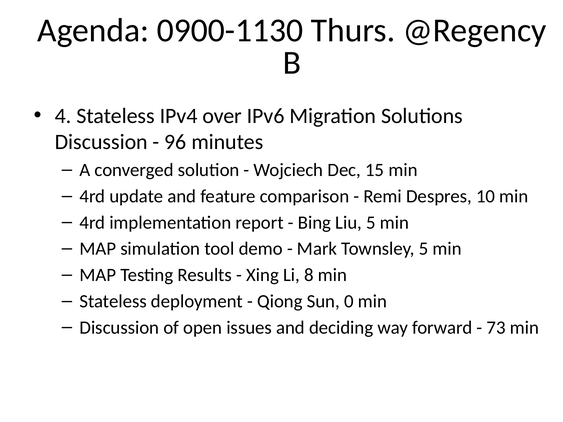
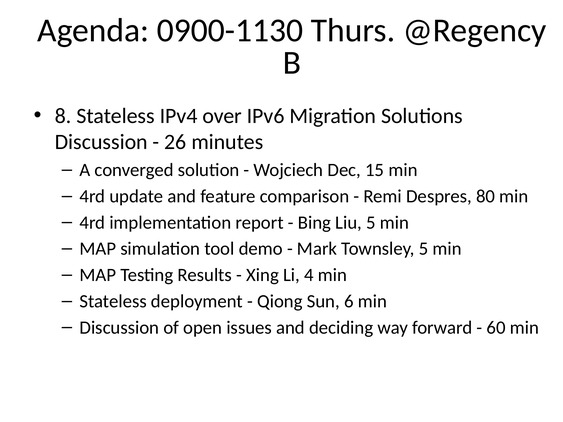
4: 4 -> 8 (63, 116)
96: 96 -> 26 (175, 142)
10: 10 -> 80 (486, 196)
8: 8 -> 4 (309, 275)
0: 0 -> 6 (349, 301)
73: 73 -> 60 (496, 328)
